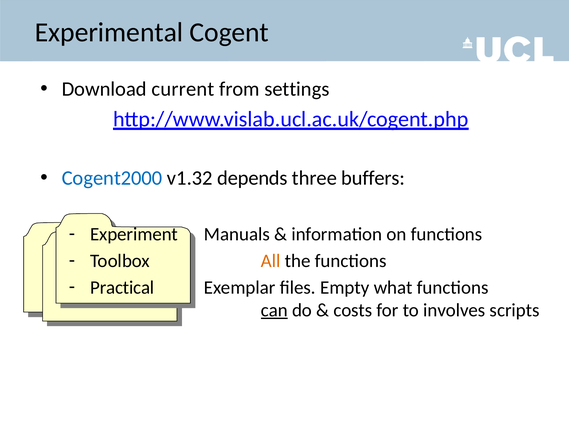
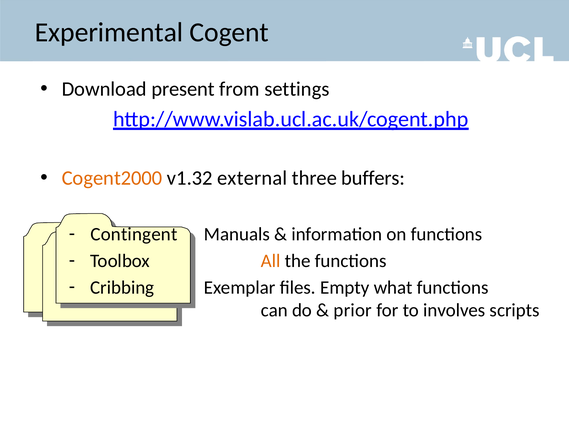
current: current -> present (183, 89)
Cogent2000 colour: blue -> orange (112, 178)
depends: depends -> external (252, 178)
Experiment: Experiment -> Contingent (134, 234)
Practical: Practical -> Cribbing (122, 287)
can underline: present -> none (274, 310)
costs: costs -> prior (353, 310)
